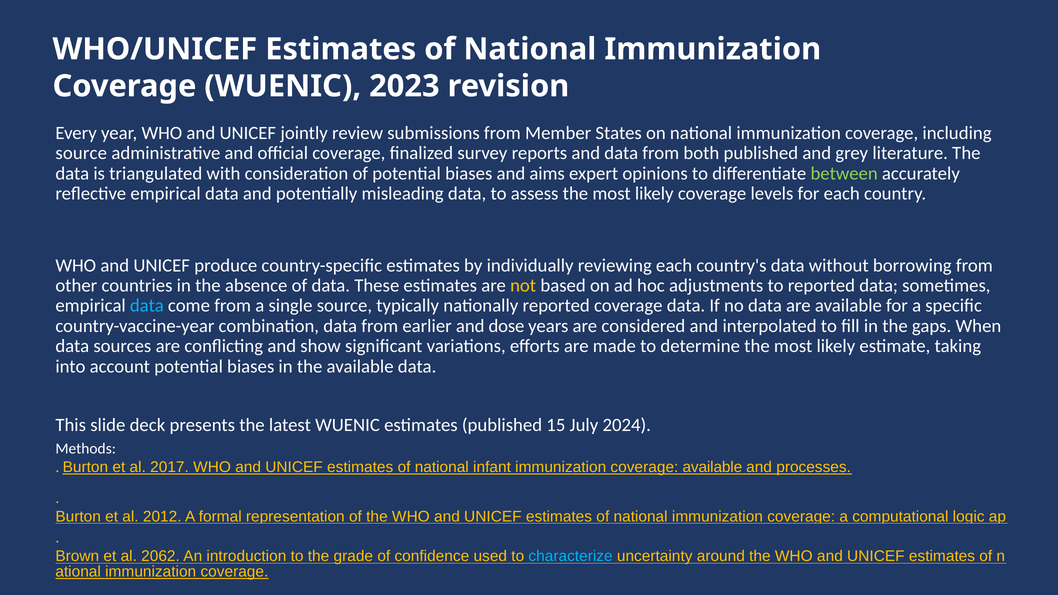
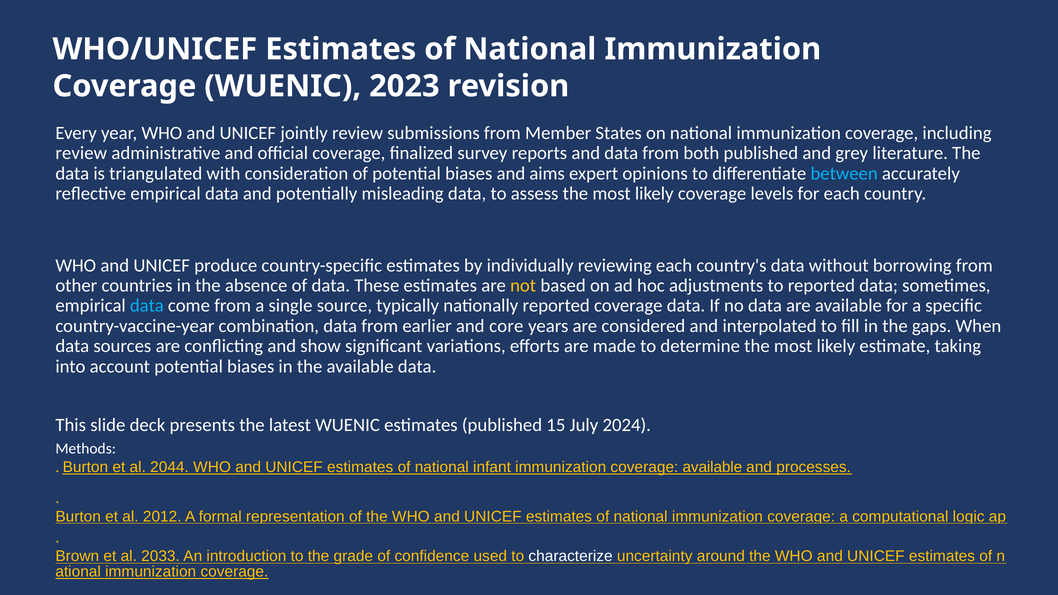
source: source -> review (81, 153)
between colour: light green -> light blue (844, 173)
dose: dose -> core (506, 326)
2017: 2017 -> 2044 (170, 467)
2062: 2062 -> 2033 (161, 556)
characterize colour: light blue -> white (571, 556)
